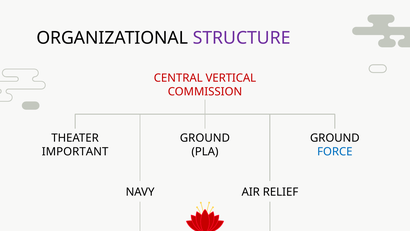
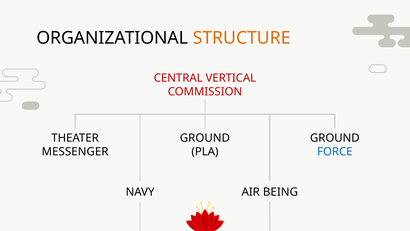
STRUCTURE colour: purple -> orange (242, 38)
IMPORTANT: IMPORTANT -> MESSENGER (75, 152)
RELIEF: RELIEF -> BEING (280, 192)
